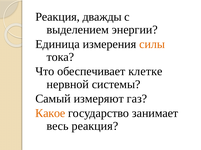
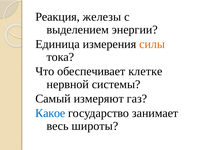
дважды: дважды -> железы (102, 17)
Какое colour: orange -> blue (50, 114)
весь реакция: реакция -> широты (95, 127)
